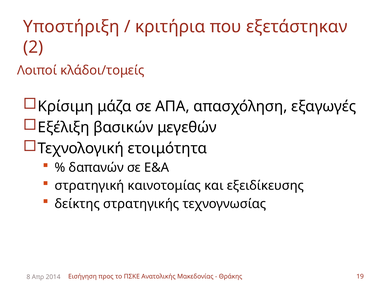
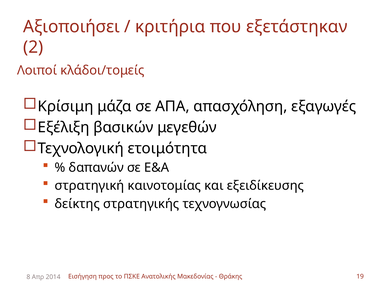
Υποστήριξη: Υποστήριξη -> Αξιοποιήσει (72, 27)
